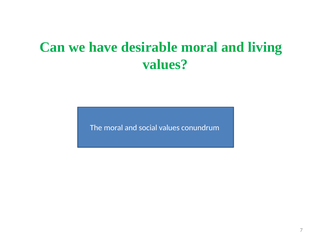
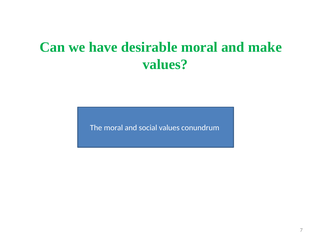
living: living -> make (265, 47)
